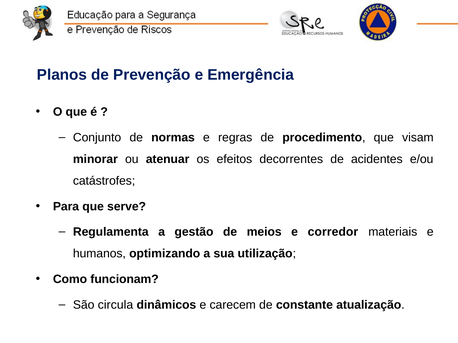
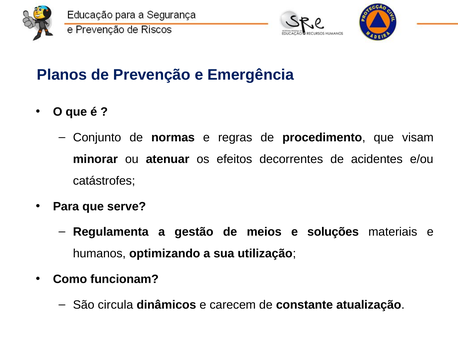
corredor: corredor -> soluções (333, 232)
